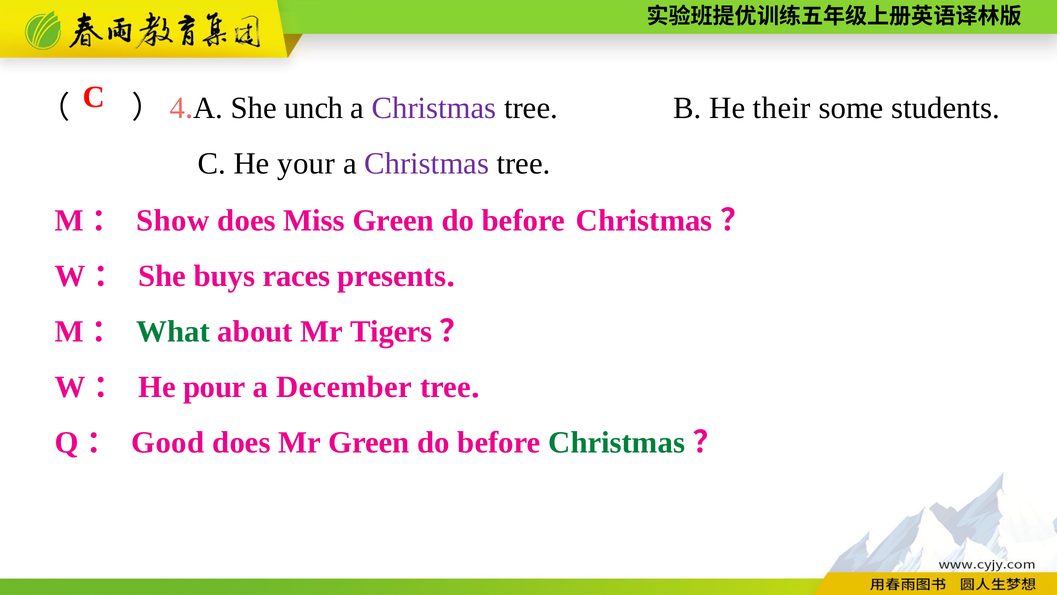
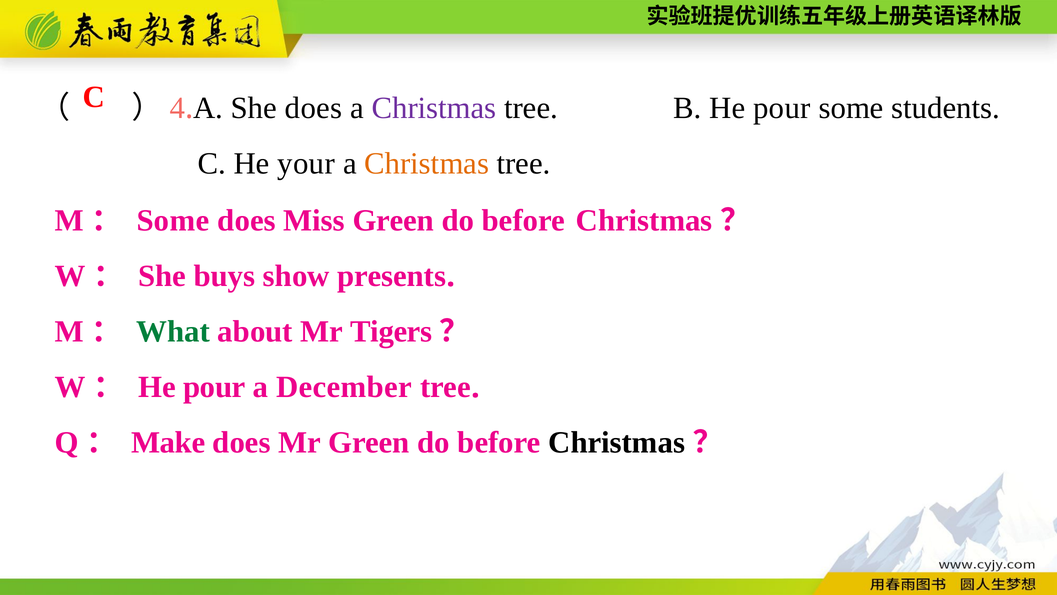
She unch: unch -> does (314, 108)
B He their: their -> pour (782, 108)
Christmas colour: purple -> orange (427, 163)
Show: Show -> Some (173, 220)
races: races -> show (296, 276)
Good: Good -> Make (168, 443)
Christmas colour: green -> black (617, 443)
